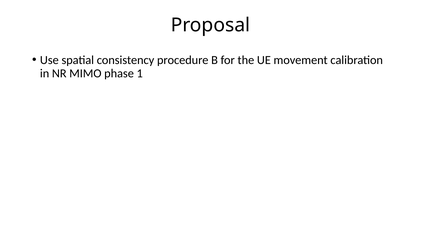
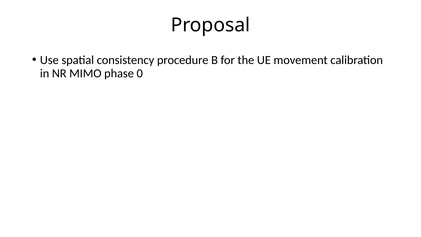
1: 1 -> 0 (140, 73)
